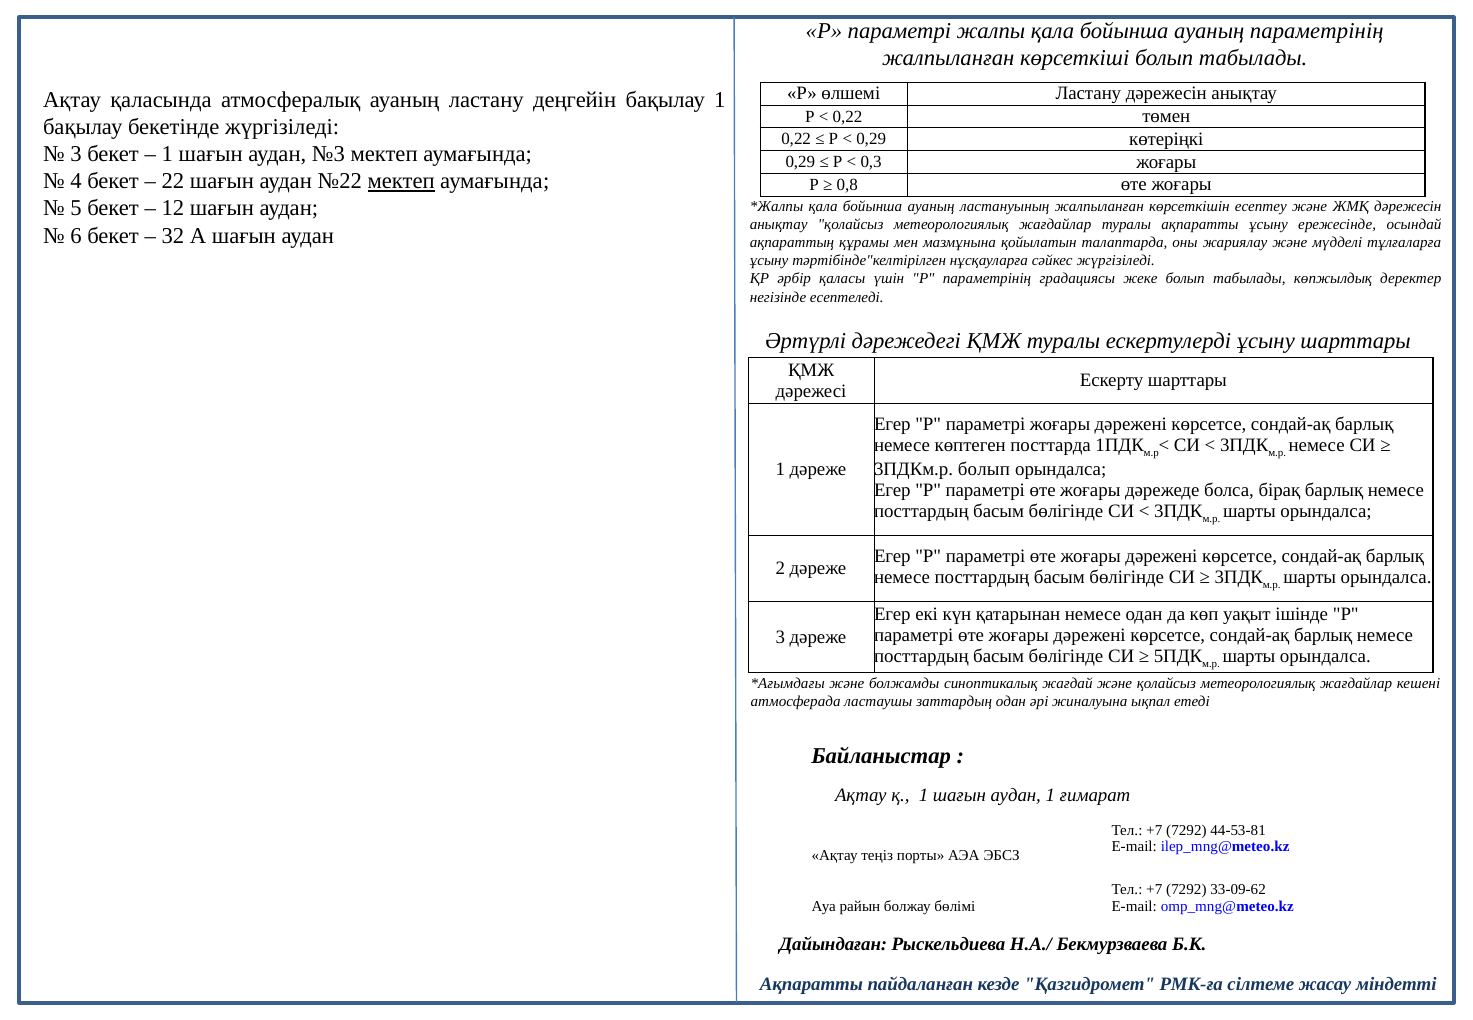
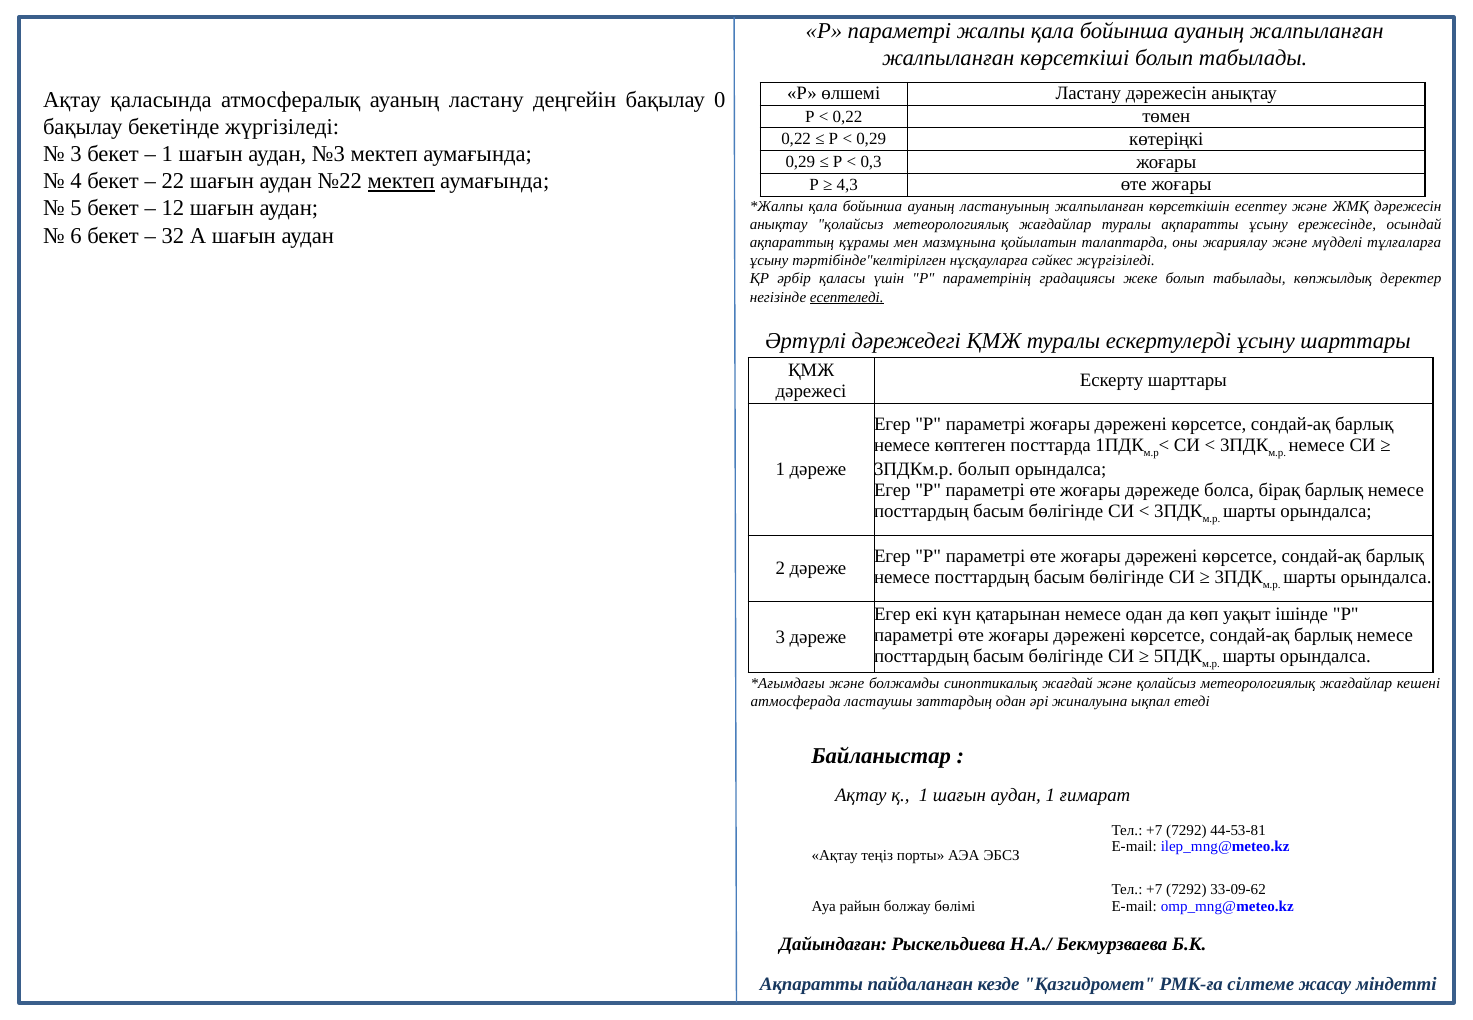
ауаның параметрінің: параметрінің -> жалпыланған (1317, 31)
бақылау 1: 1 -> 0 (720, 100)
0,8: 0,8 -> 4,3 (847, 185)
есептеледі underline: none -> present (847, 297)
